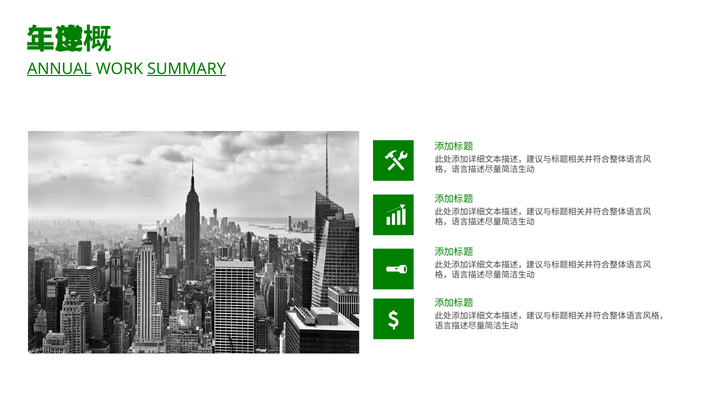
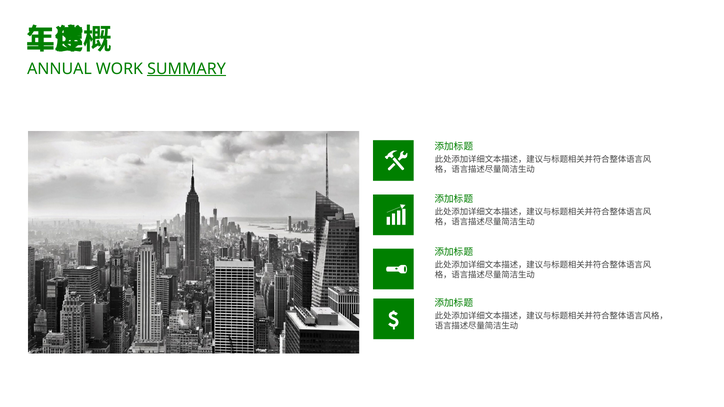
ANNUAL underline: present -> none (59, 69)
